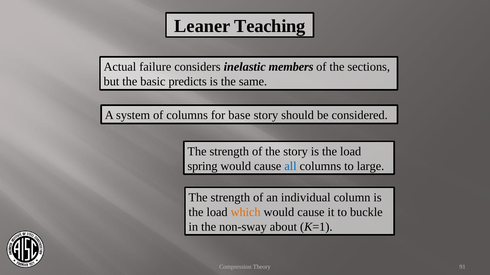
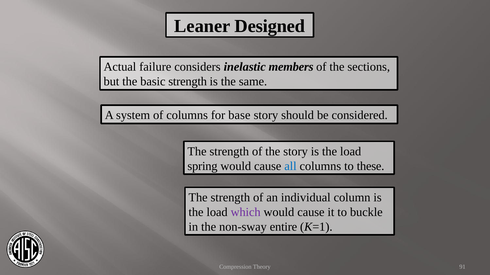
Teaching: Teaching -> Designed (270, 26)
basic predicts: predicts -> strength (188, 82)
large: large -> these (371, 166)
which colour: orange -> purple (246, 212)
about: about -> entire (283, 227)
